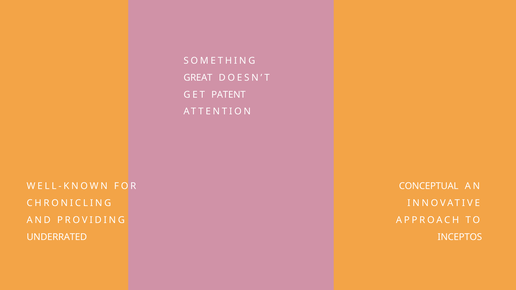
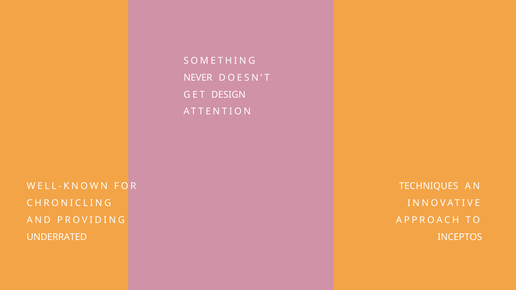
GREAT: GREAT -> NEVER (198, 78)
PATENT: PATENT -> DESIGN (228, 95)
CONCEPTUAL: CONCEPTUAL -> TECHNIQUES (429, 186)
